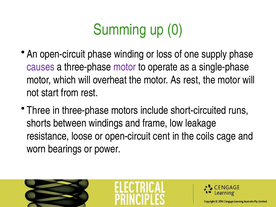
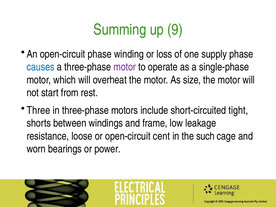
0: 0 -> 9 (175, 30)
causes colour: purple -> blue (41, 67)
As rest: rest -> size (192, 80)
runs: runs -> tight (238, 110)
coils: coils -> such (205, 136)
